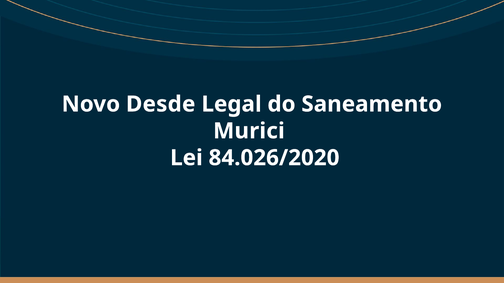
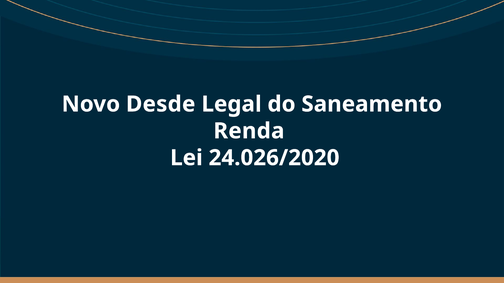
Murici: Murici -> Renda (249, 131)
84.026/2020: 84.026/2020 -> 24.026/2020 (274, 158)
